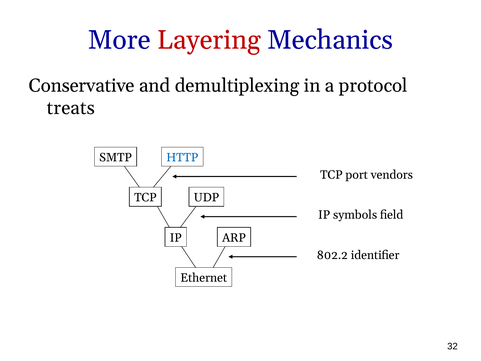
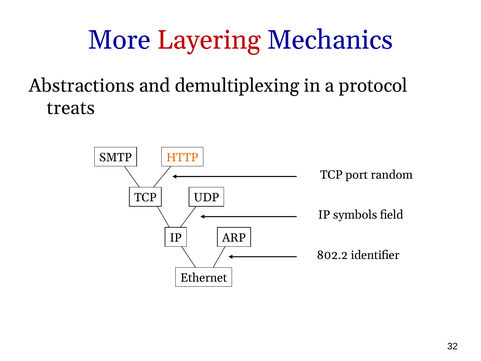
Conservative: Conservative -> Abstractions (82, 85)
HTTP colour: blue -> orange (182, 157)
vendors: vendors -> random (392, 175)
